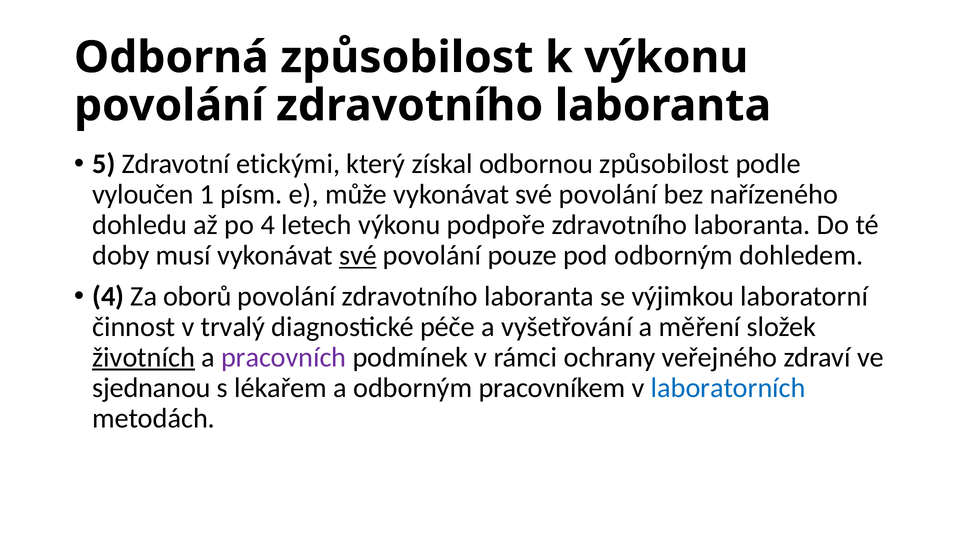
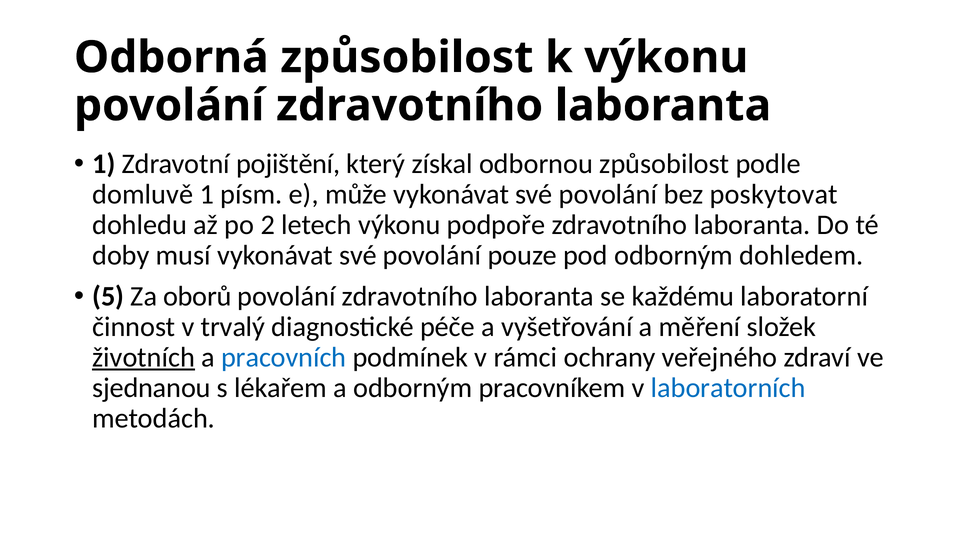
5: 5 -> 1 (104, 164)
etickými: etickými -> pojištění (288, 164)
vyloučen: vyloučen -> domluvě (143, 195)
nařízeného: nařízeného -> poskytovat (774, 195)
po 4: 4 -> 2 (268, 225)
své underline: present -> none (358, 256)
4: 4 -> 5 (108, 296)
výjimkou: výjimkou -> každému (683, 296)
pracovních colour: purple -> blue (284, 357)
